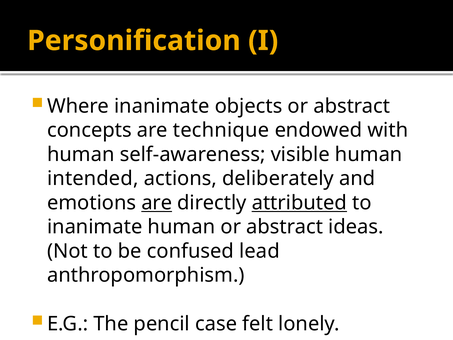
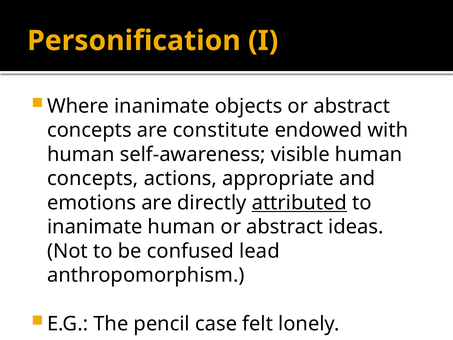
technique: technique -> constitute (221, 130)
intended: intended -> concepts (93, 178)
deliberately: deliberately -> appropriate (278, 178)
are underline: present -> none (157, 203)
